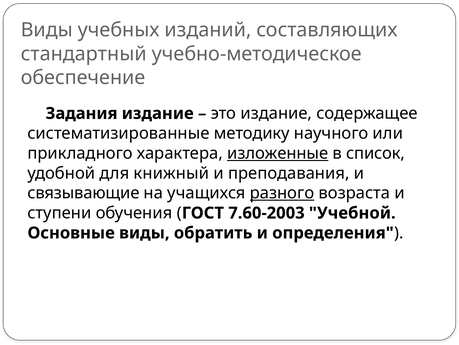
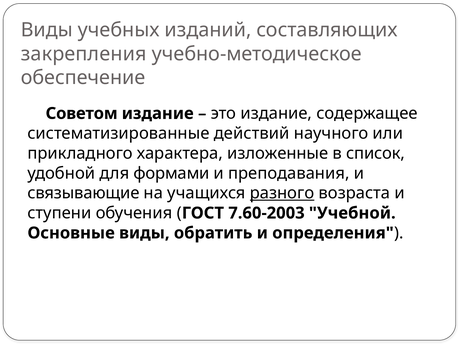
стандартный: стандартный -> закрепления (84, 54)
Задания: Задания -> Советом (82, 113)
методику: методику -> действий (252, 133)
изложенные underline: present -> none (278, 153)
книжный: книжный -> формами (171, 173)
